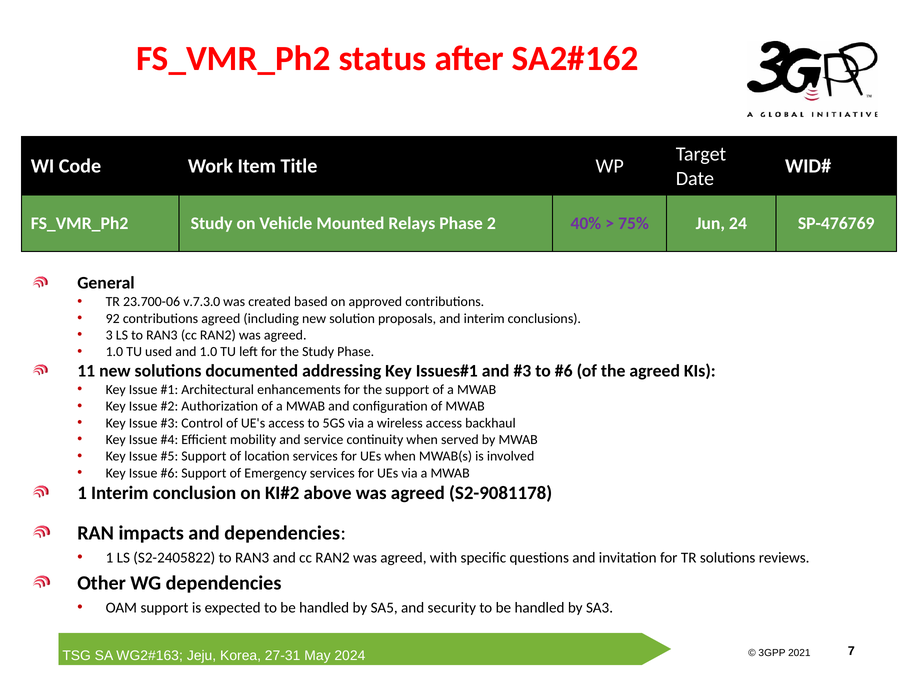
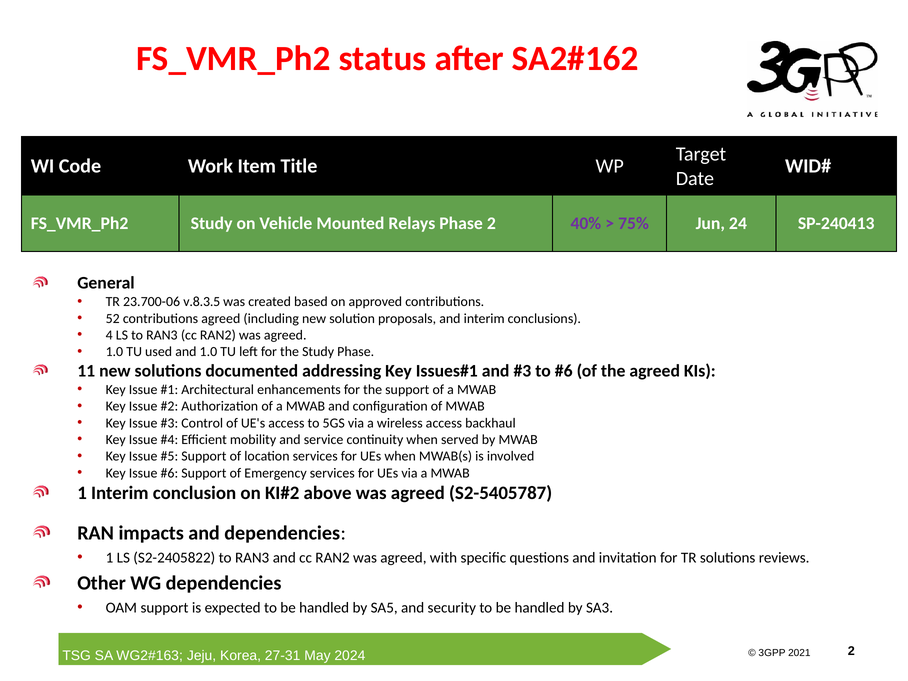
SP-476769: SP-476769 -> SP-240413 (836, 223)
v.7.3.0: v.7.3.0 -> v.8.3.5 (202, 302)
92: 92 -> 52 (113, 318)
3: 3 -> 4 (109, 335)
S2-9081178: S2-9081178 -> S2-5405787 (501, 493)
7: 7 -> 2 (851, 651)
